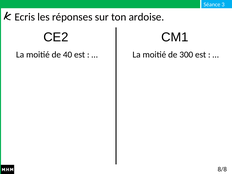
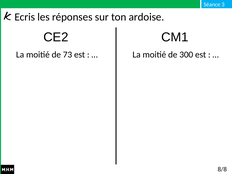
40: 40 -> 73 (68, 55)
